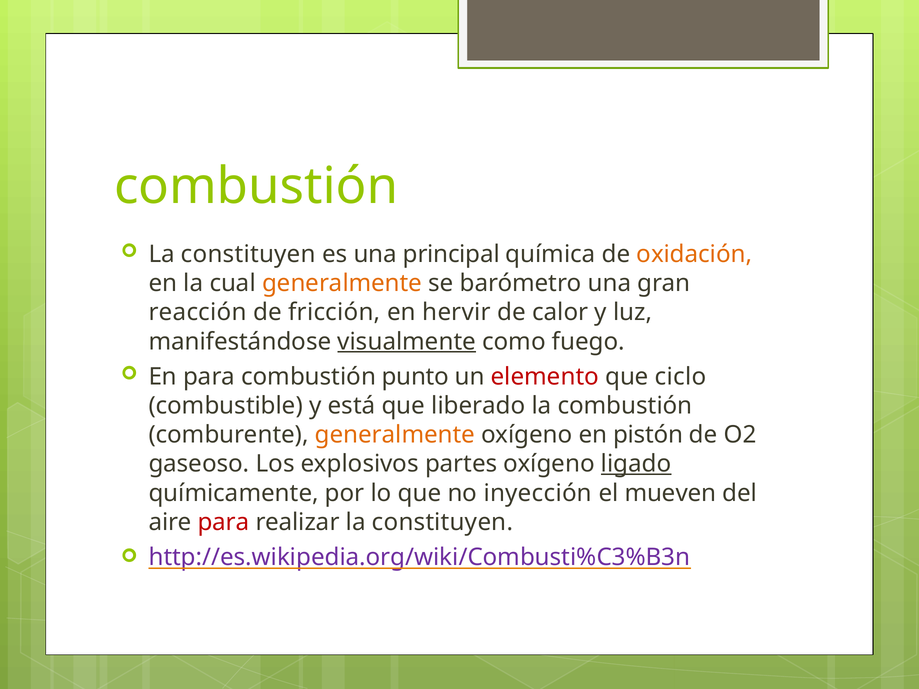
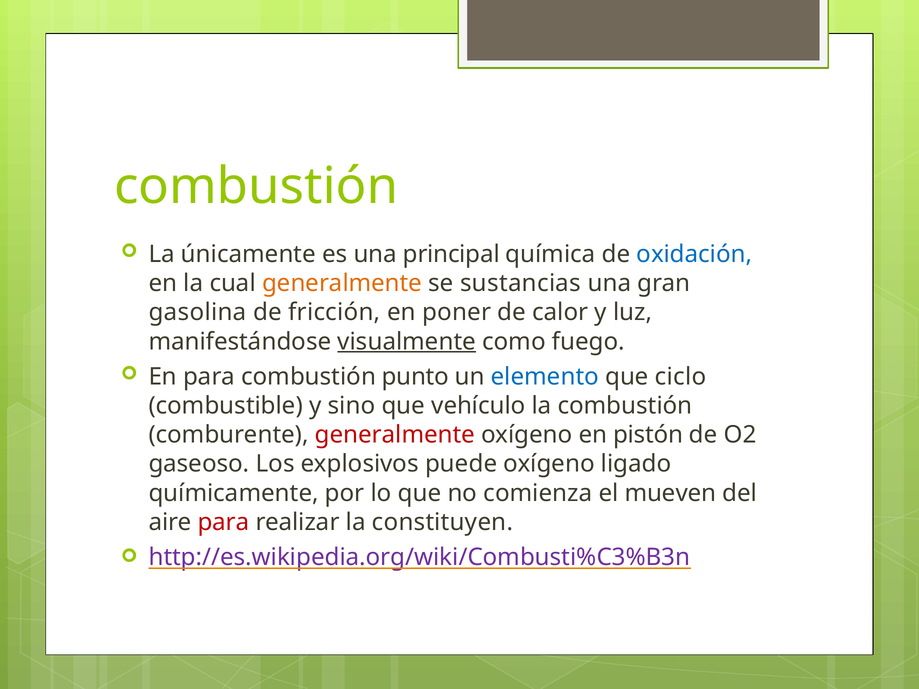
constituyen: constituyen -> únicamente (248, 254)
oxidación colour: orange -> blue (694, 254)
barómetro: barómetro -> sustancias (521, 283)
reacción: reacción -> gasolina (198, 313)
hervir: hervir -> poner (457, 313)
elemento colour: red -> blue (545, 377)
está: está -> sino (352, 406)
liberado: liberado -> vehículo (478, 406)
generalmente colour: orange -> red (395, 435)
partes: partes -> puede (461, 464)
ligado underline: present -> none (636, 464)
inyección: inyección -> comienza (538, 493)
